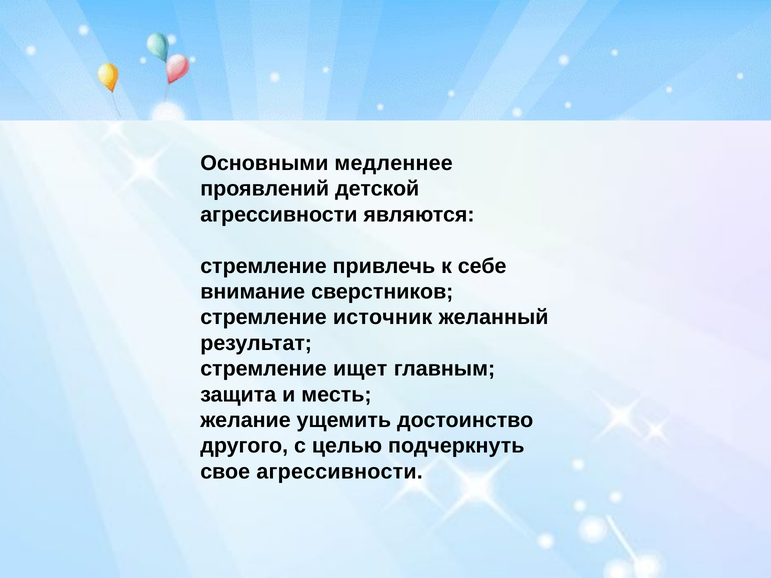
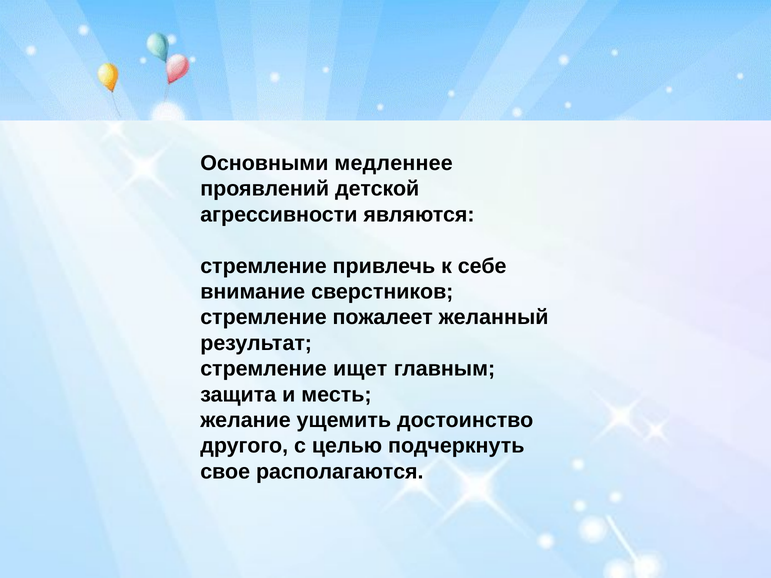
источник: источник -> пожалеет (383, 317)
свое агрессивности: агрессивности -> располагаются (340, 472)
